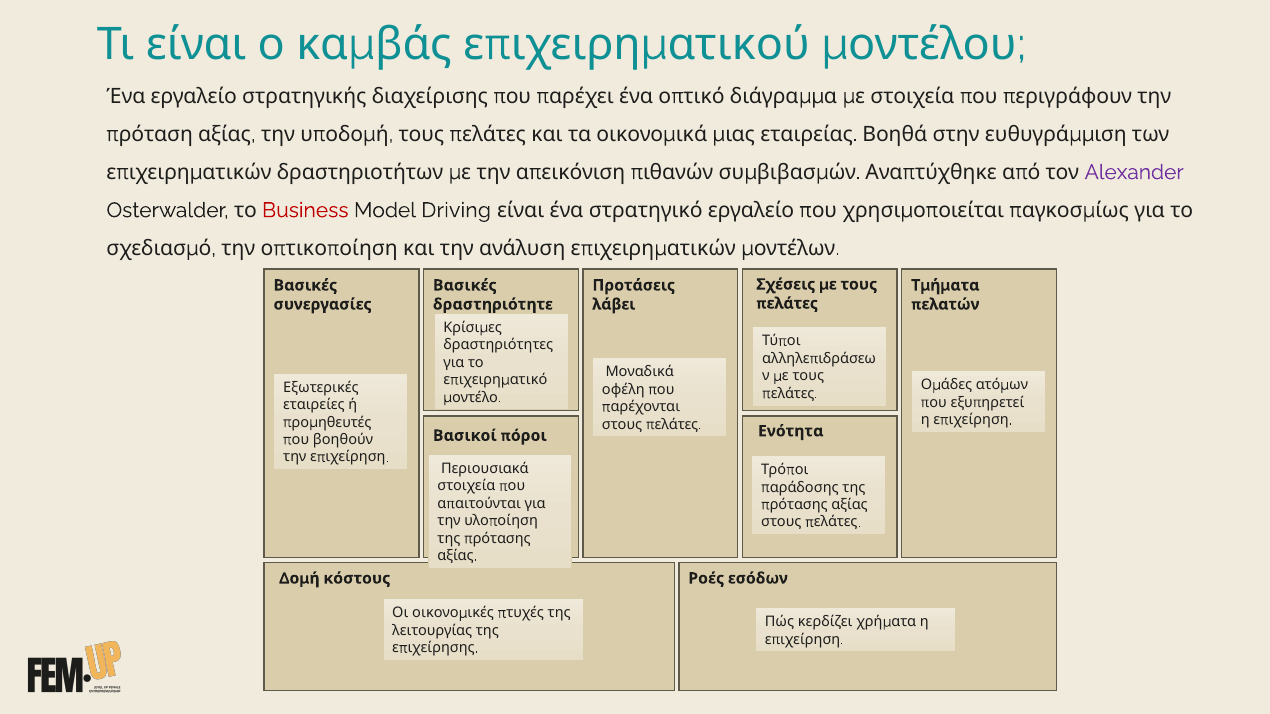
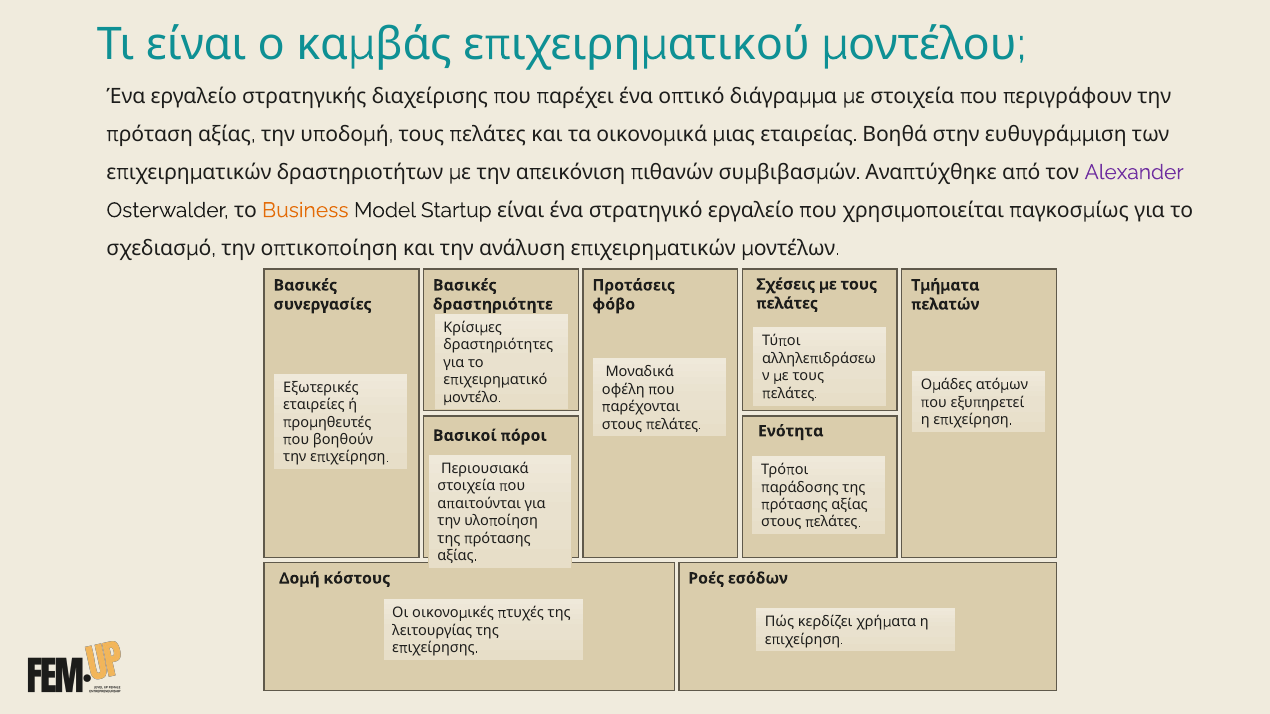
Business colour: red -> orange (305, 210)
Driving: Driving -> Startup (456, 210)
λάβει: λάβει -> φόβο (614, 305)
